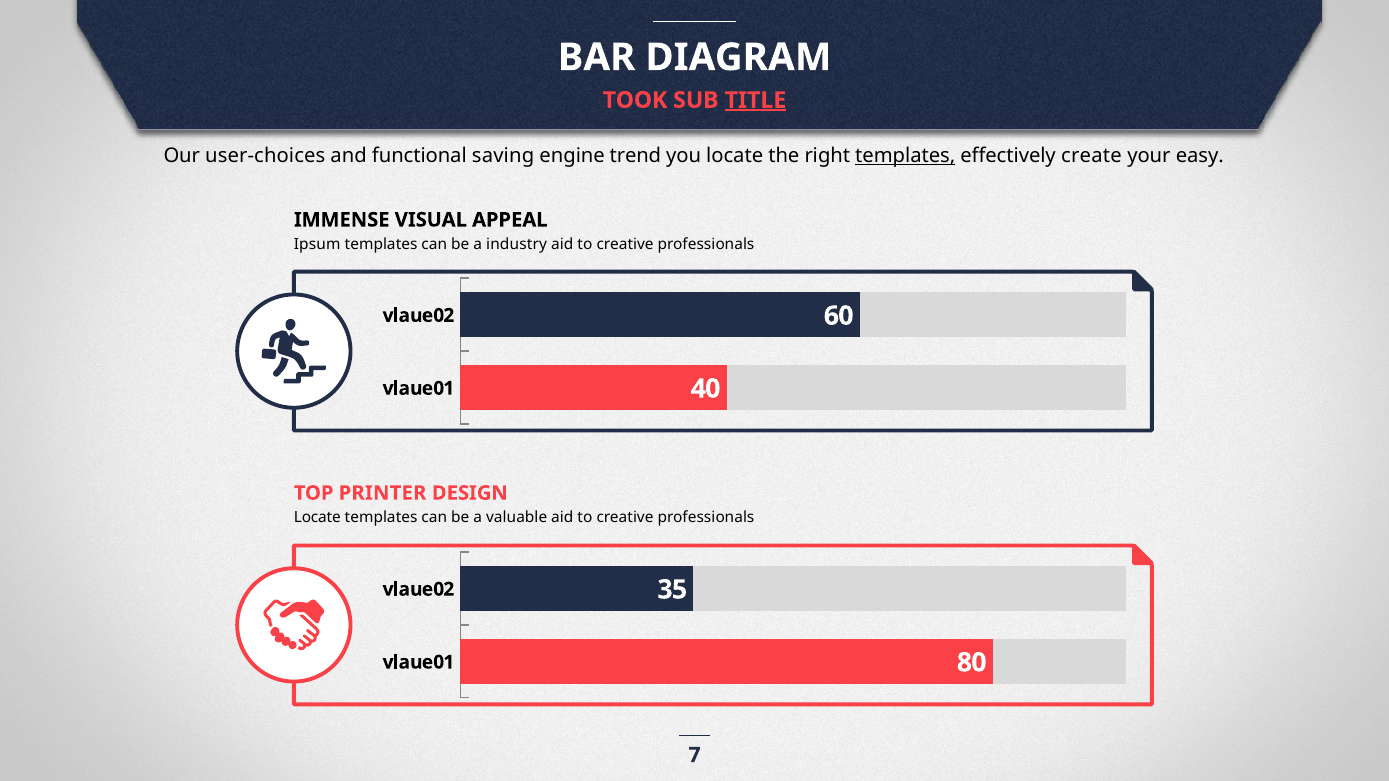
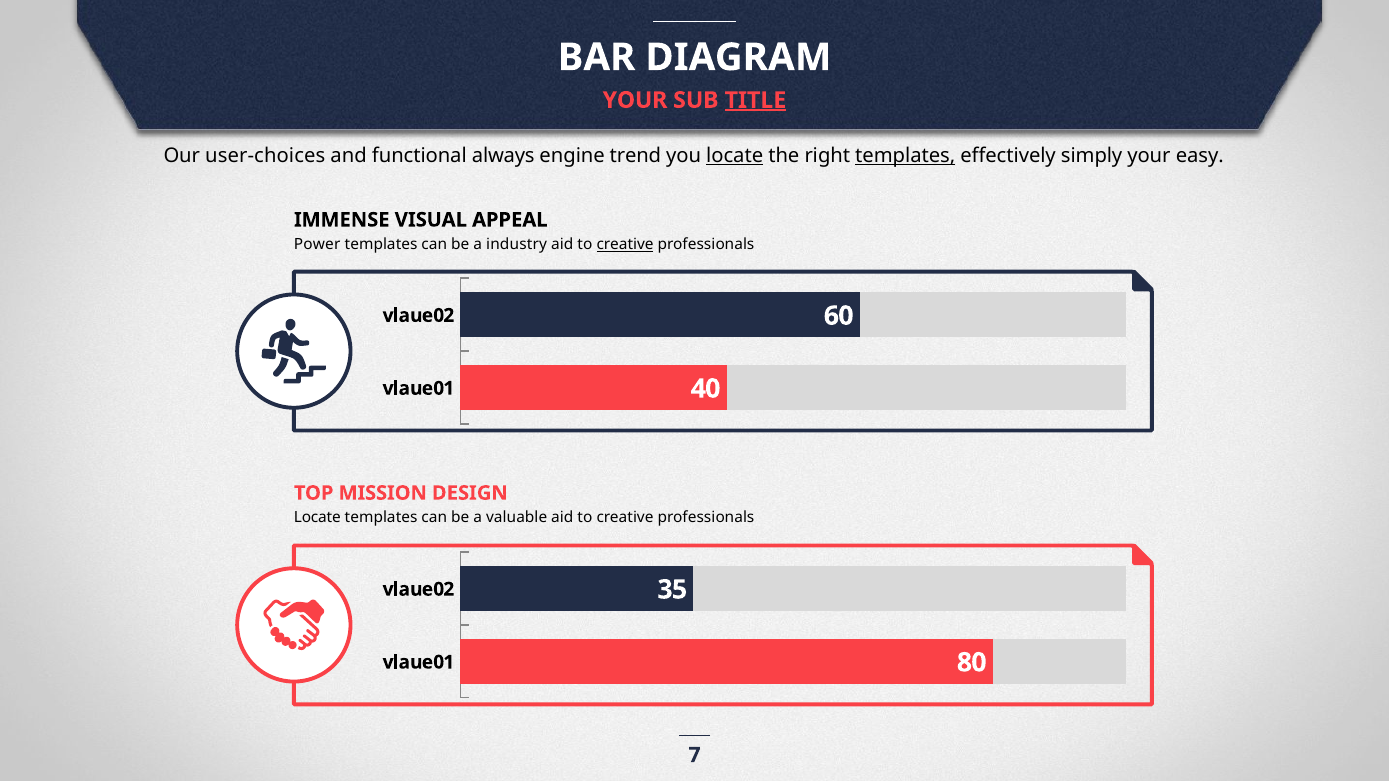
TOOK: TOOK -> YOUR (635, 100)
saving: saving -> always (503, 156)
locate underline: none -> present (735, 156)
create: create -> simply (1092, 156)
Ipsum: Ipsum -> Power (317, 245)
creative underline: none -> present (625, 245)
PRINTER: PRINTER -> MISSION (383, 493)
